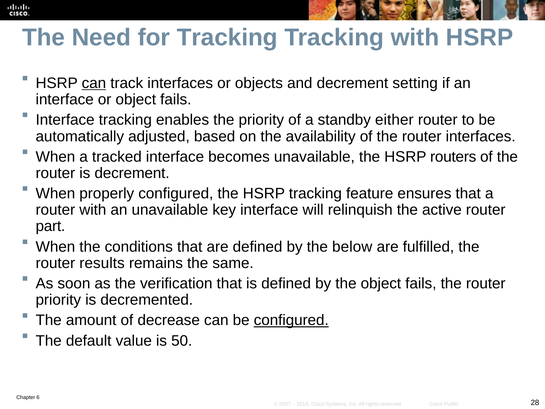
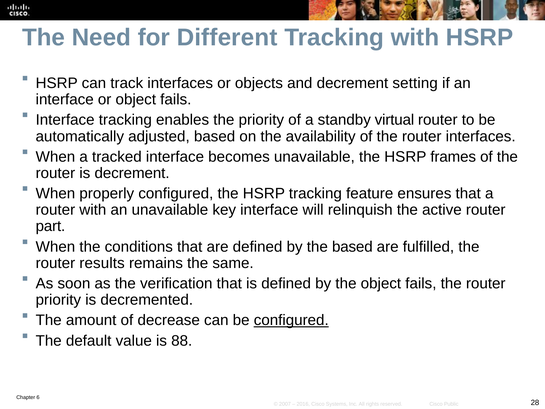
for Tracking: Tracking -> Different (227, 37)
can underline: present -> none (94, 83)
either: either -> virtual (394, 120)
routers: routers -> frames (453, 157)
the below: below -> based (352, 247)
50: 50 -> 88 (182, 341)
